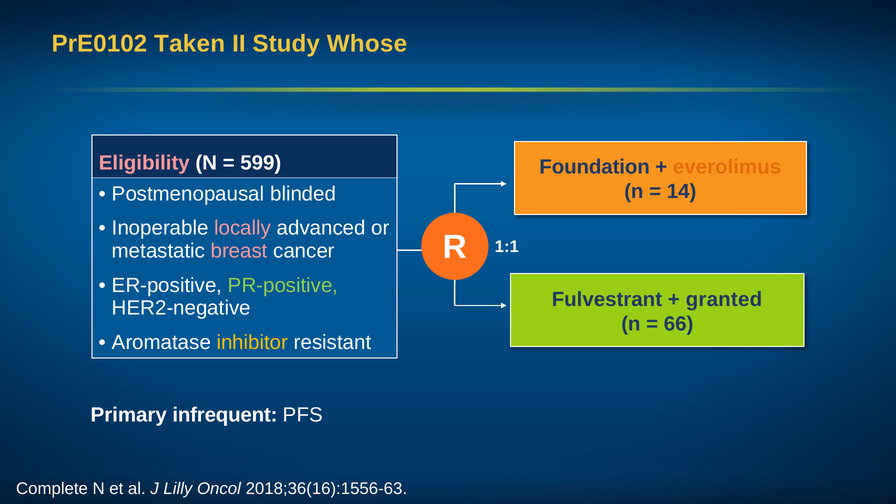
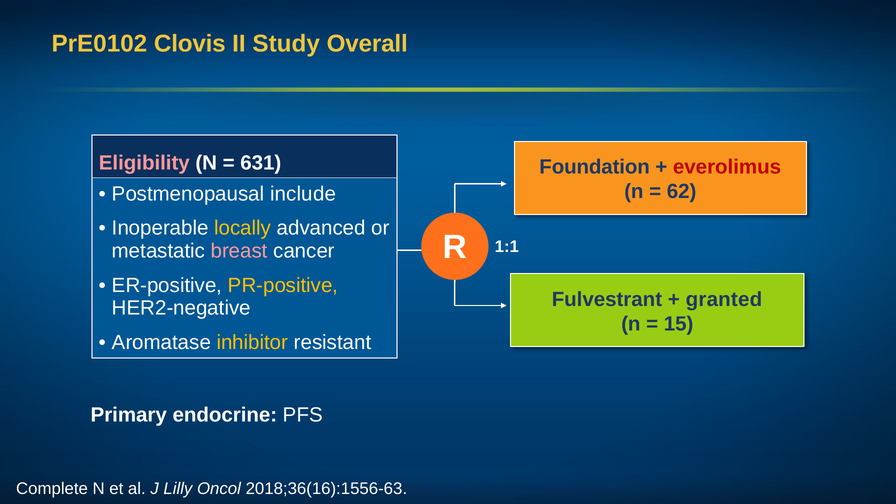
Taken: Taken -> Clovis (190, 44)
Whose: Whose -> Overall (367, 44)
599: 599 -> 631 (261, 163)
everolimus colour: orange -> red (727, 167)
14: 14 -> 62 (682, 192)
blinded: blinded -> include (303, 194)
locally colour: pink -> yellow (243, 228)
PR-positive colour: light green -> yellow (283, 285)
66: 66 -> 15 (679, 324)
infrequent: infrequent -> endocrine (225, 415)
